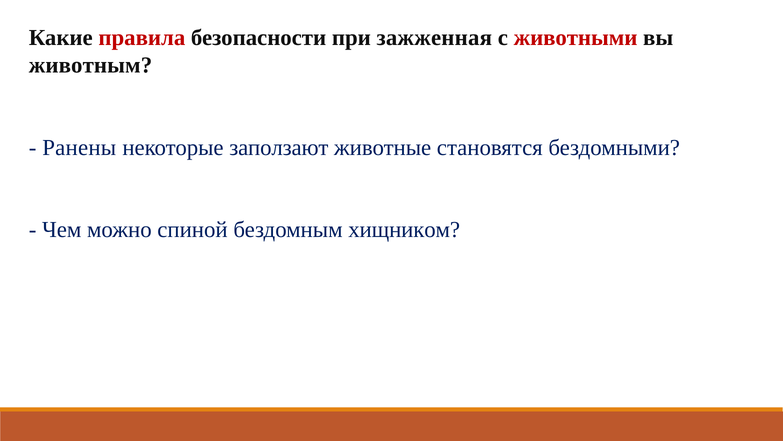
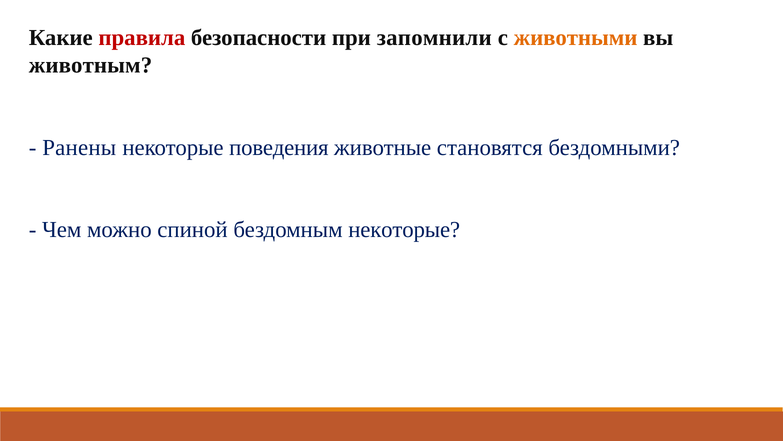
зажженная: зажженная -> запомнили (434, 38)
животными colour: red -> orange (576, 38)
заползают: заползают -> поведения (279, 147)
бездомным хищником: хищником -> некоторые (404, 230)
